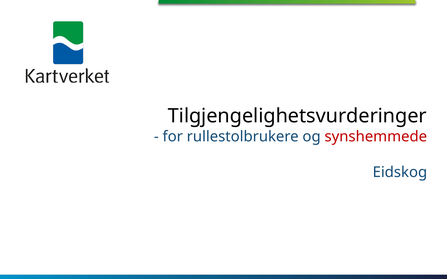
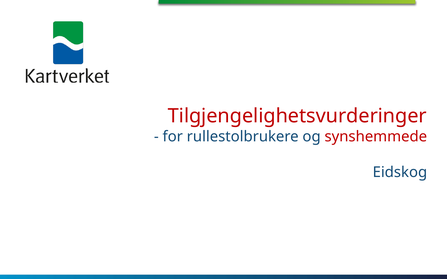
Tilgjengelighetsvurderinger colour: black -> red (297, 116)
